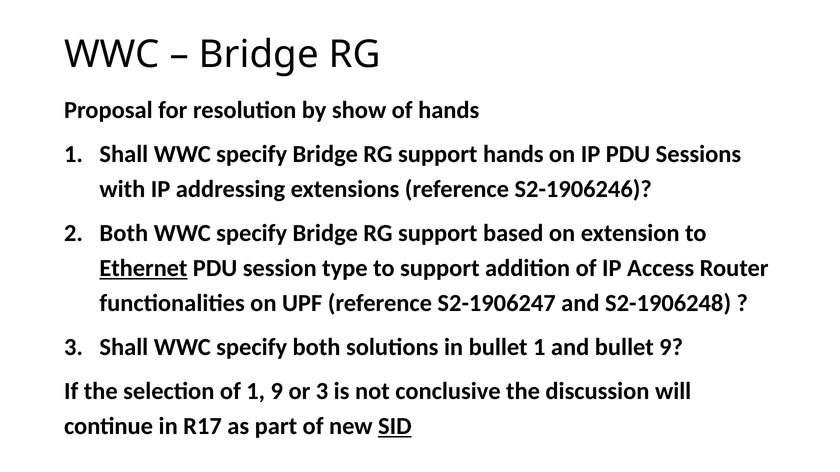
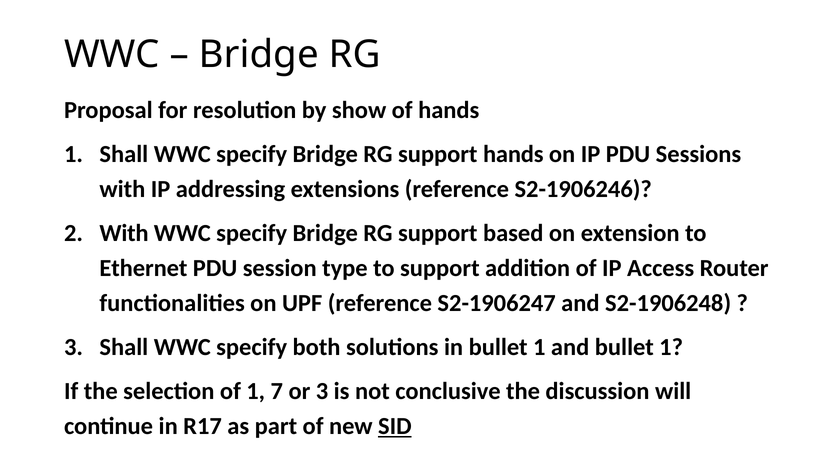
2 Both: Both -> With (124, 233)
Ethernet underline: present -> none (143, 269)
and bullet 9: 9 -> 1 (671, 348)
1 9: 9 -> 7 (277, 392)
